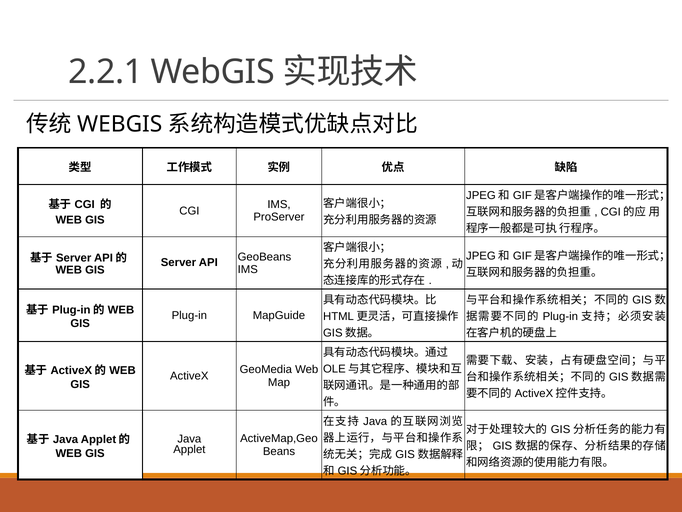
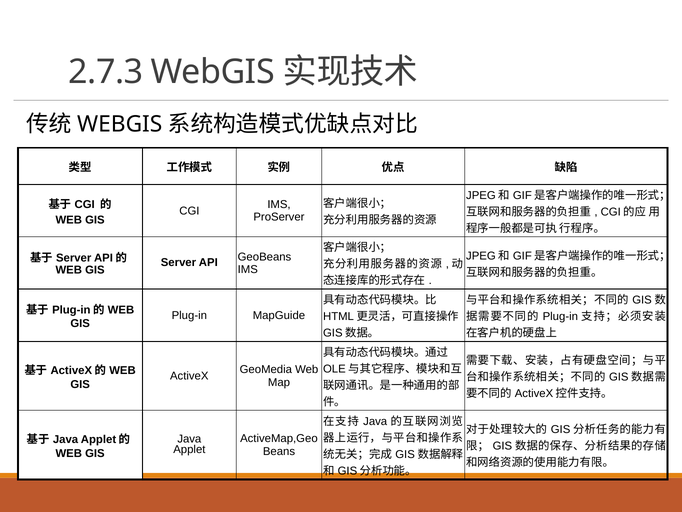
2.2.1: 2.2.1 -> 2.7.3 (106, 72)
